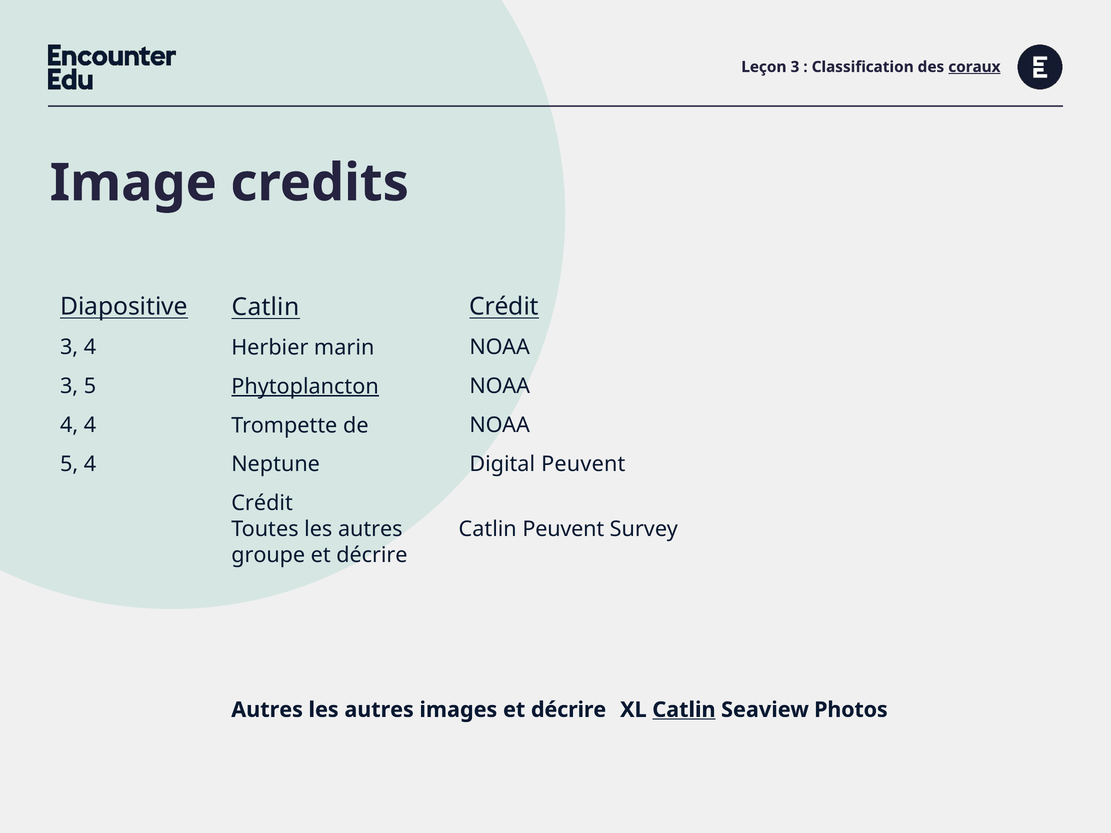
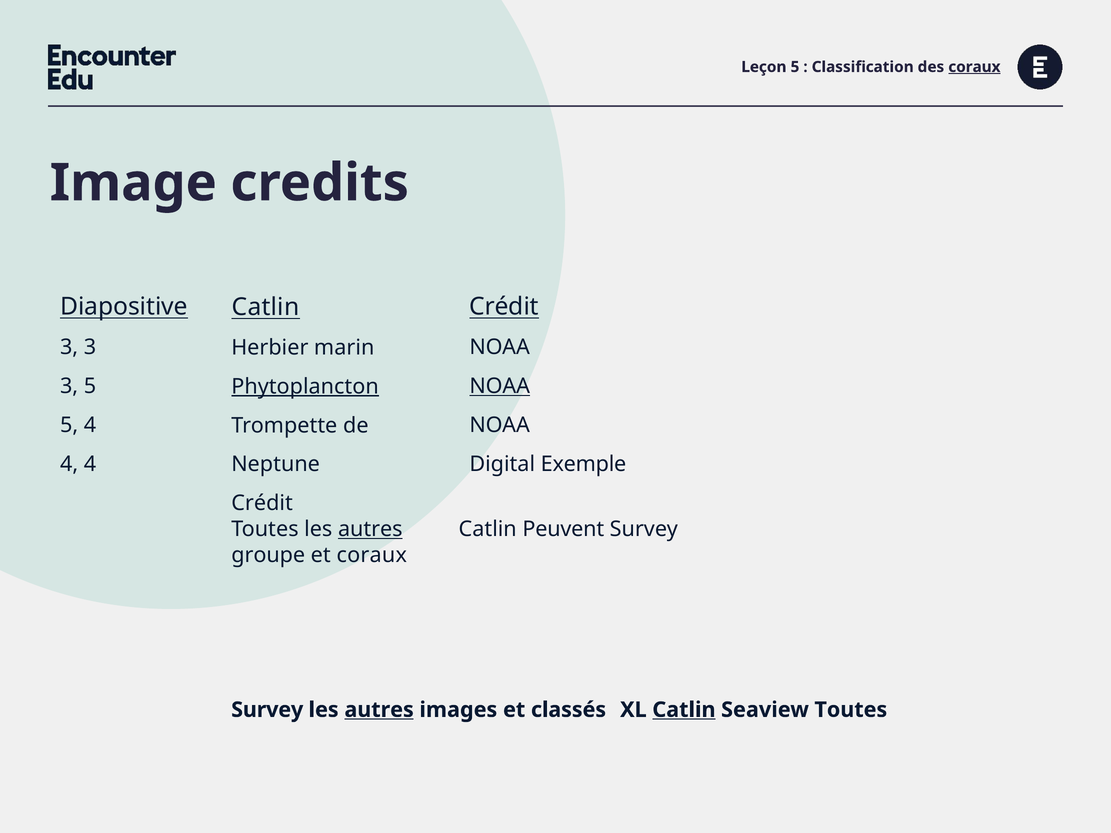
Leçon 3: 3 -> 5 (795, 67)
4: 4 -> 3 (90, 347)
NOAA underline: none -> present (500, 386)
4: 4 -> 5 (69, 425)
5: 5 -> 4 (69, 464)
Digital Peuvent: Peuvent -> Exemple (584, 464)
autres underline: none -> present (370, 529)
décrire: décrire -> coraux (372, 555)
Autres: Autres -> Survey (267, 710)
autres underline: none -> present (379, 710)
images et décrire: décrire -> classés (569, 710)
Seaview Photos: Photos -> Toutes (851, 710)
